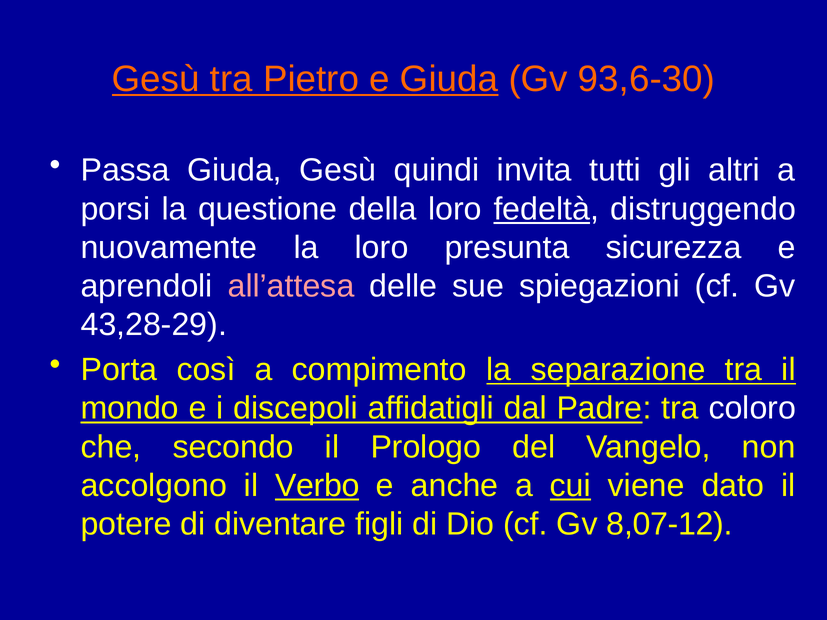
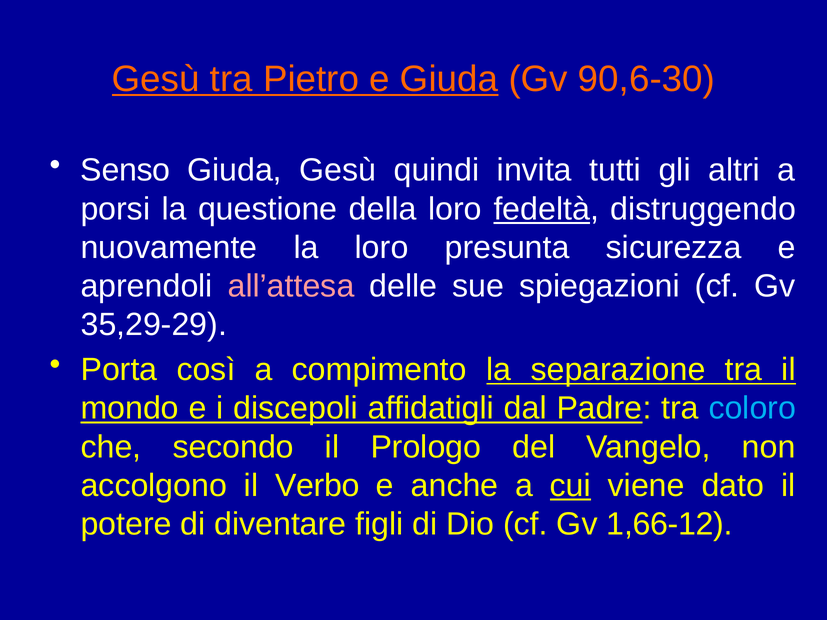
93,6-30: 93,6-30 -> 90,6-30 (646, 79)
Passa: Passa -> Senso (125, 170)
43,28-29: 43,28-29 -> 35,29-29 (154, 325)
coloro colour: white -> light blue (752, 409)
Verbo underline: present -> none (317, 486)
8,07-12: 8,07-12 -> 1,66-12 (670, 524)
